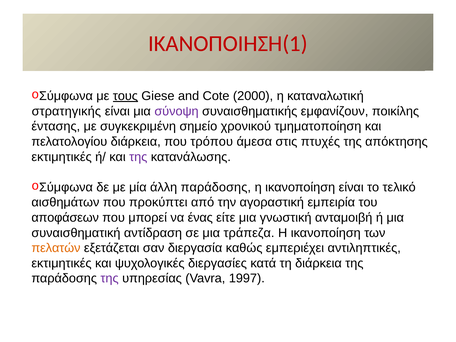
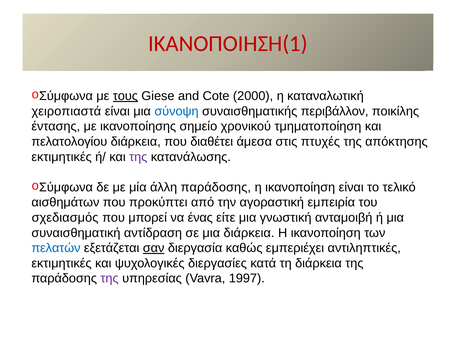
στρατηγικής: στρατηγικής -> χειροπιαστά (66, 111)
σύνοψη colour: purple -> blue (177, 111)
εμφανίζουν: εμφανίζουν -> περιβάλλον (335, 111)
συγκεκριμένη: συγκεκριμένη -> ικανοποίησης (138, 126)
τρόπου: τρόπου -> διαθέτει (212, 142)
αποφάσεων: αποφάσεων -> σχεδιασμός (65, 218)
μια τράπεζα: τράπεζα -> διάρκεια (249, 233)
πελατών colour: orange -> blue (56, 248)
σαν underline: none -> present (154, 248)
